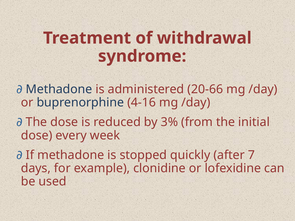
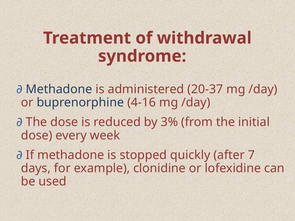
20-66: 20-66 -> 20-37 (205, 89)
